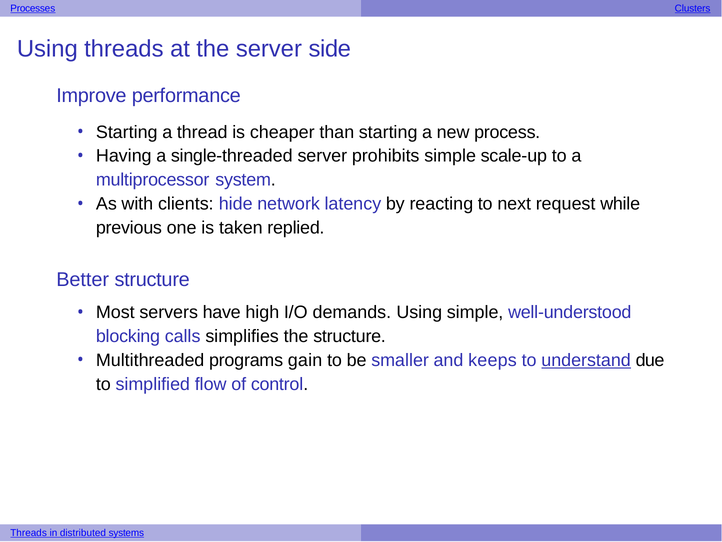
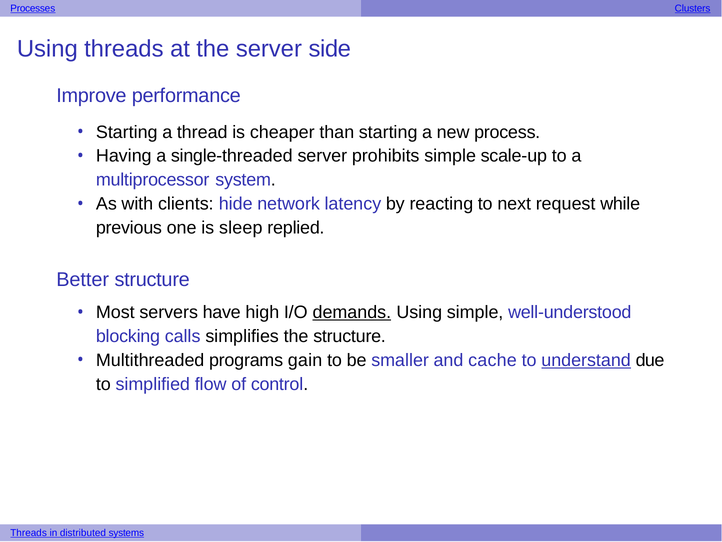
taken: taken -> sleep (241, 228)
demands underline: none -> present (352, 312)
keeps: keeps -> cache (493, 360)
